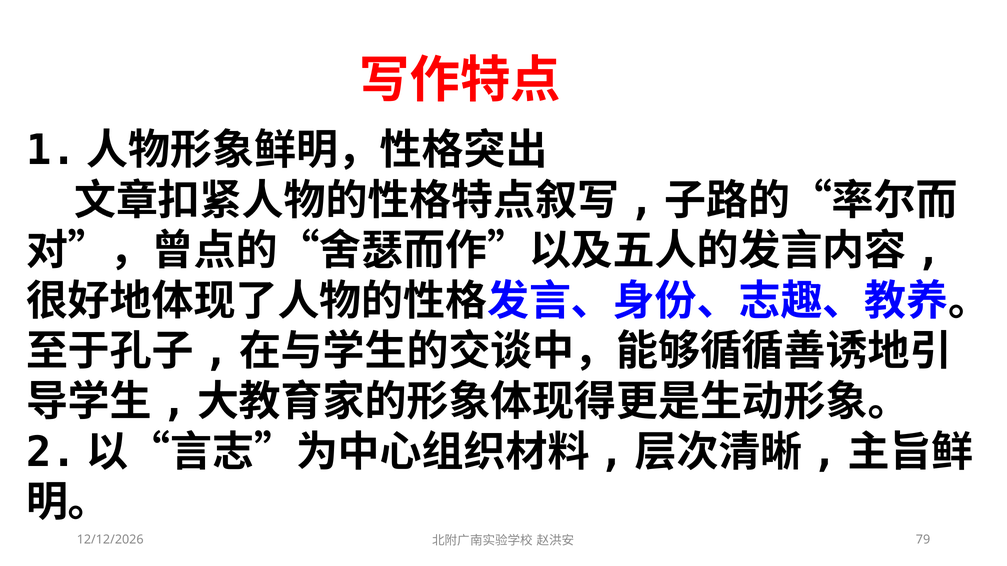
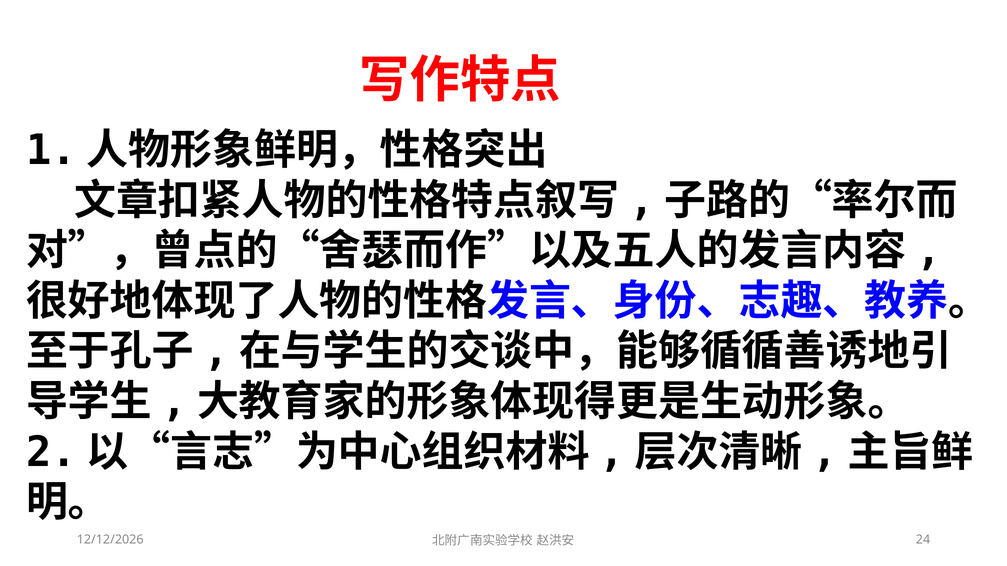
79: 79 -> 24 (923, 540)
